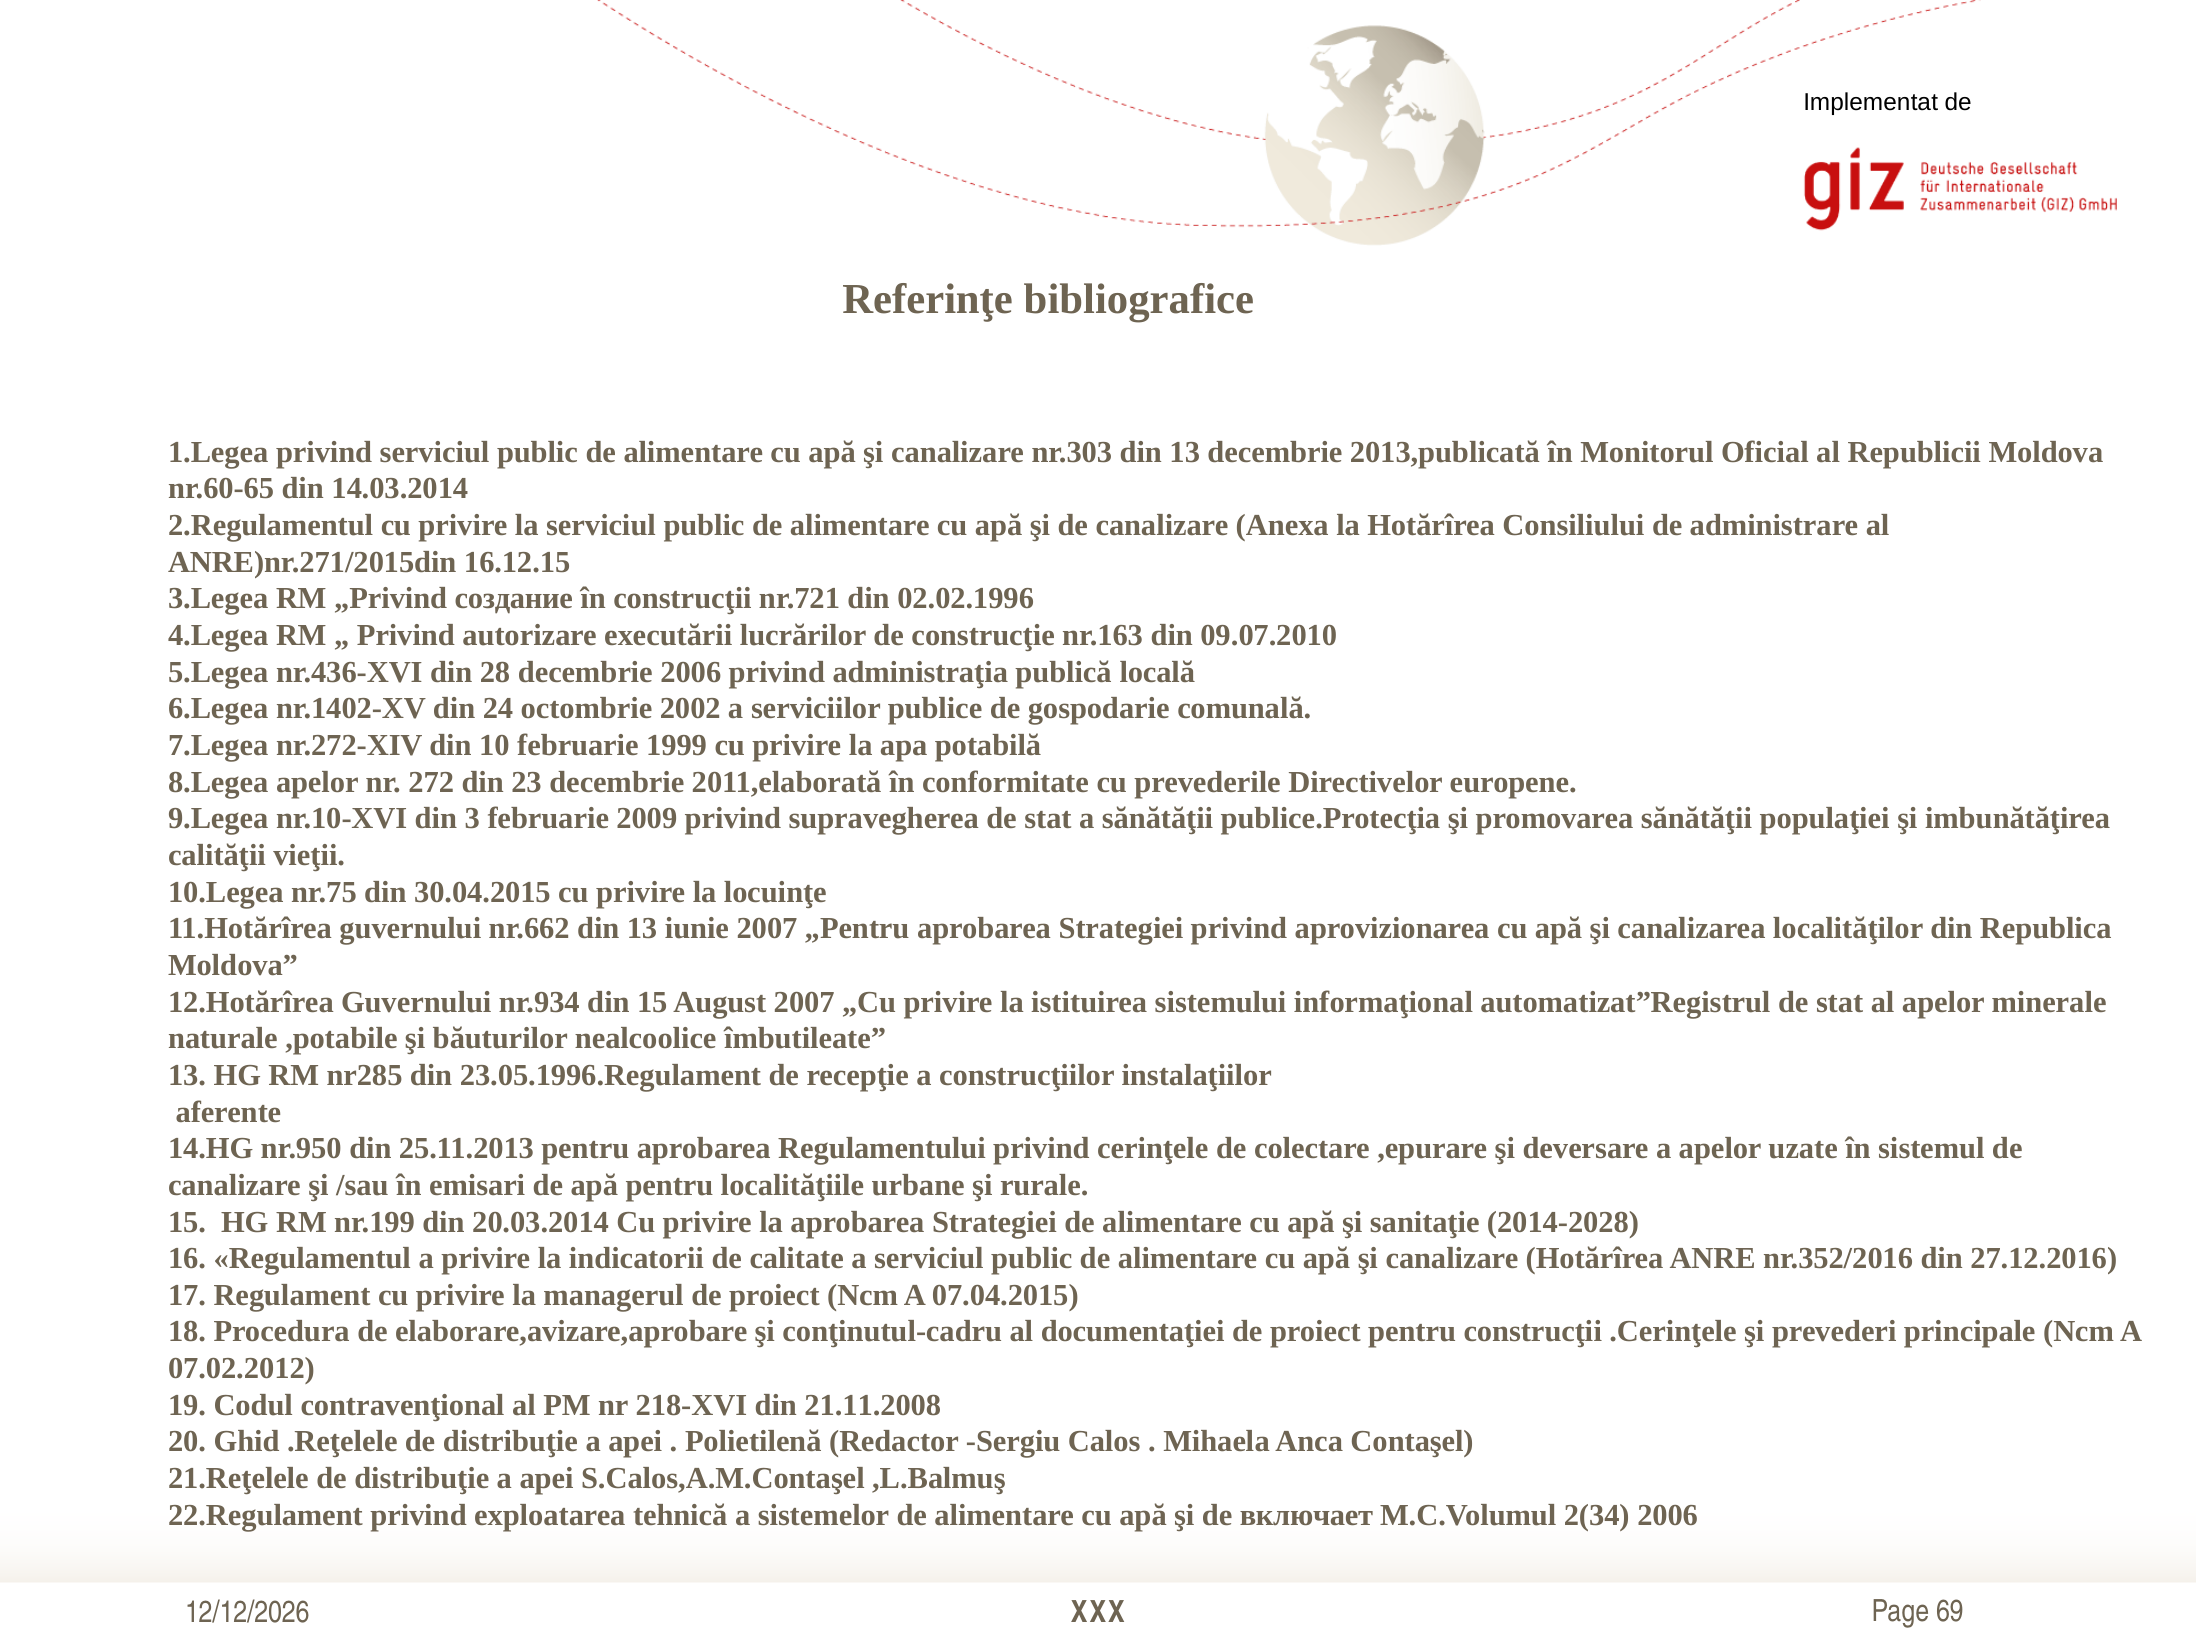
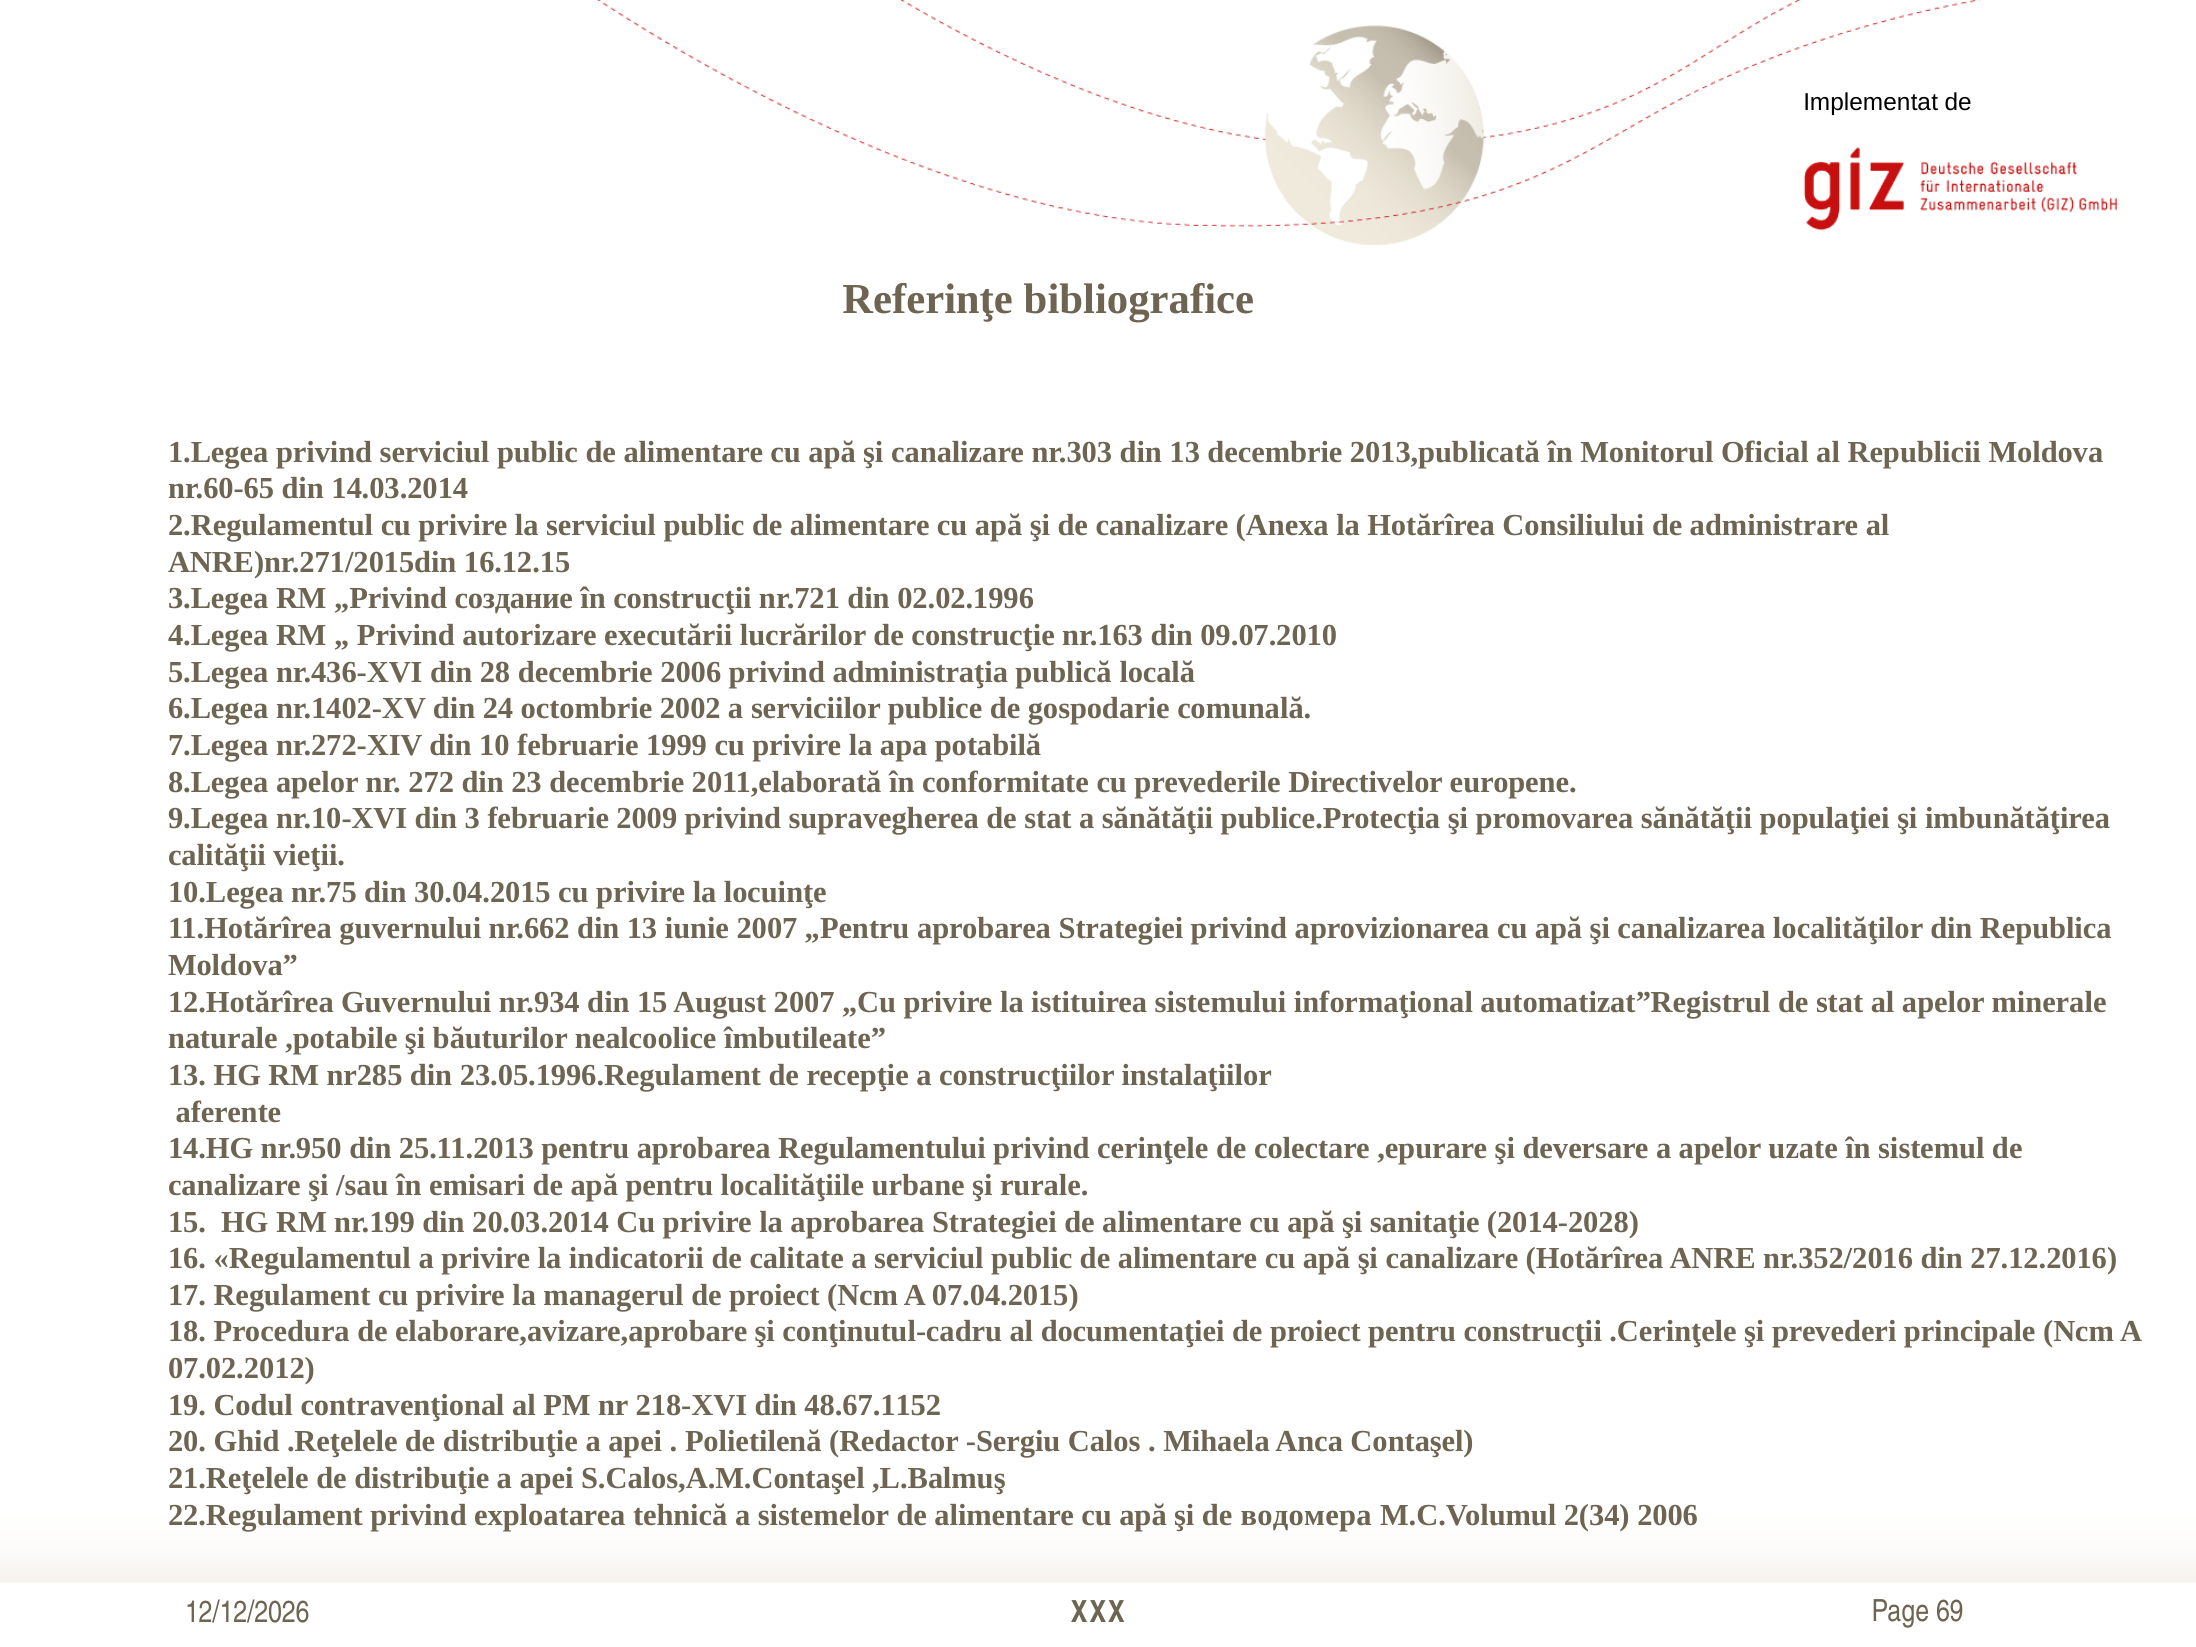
21.11.2008: 21.11.2008 -> 48.67.1152 (873, 1405)
включает: включает -> водомера (1306, 1515)
